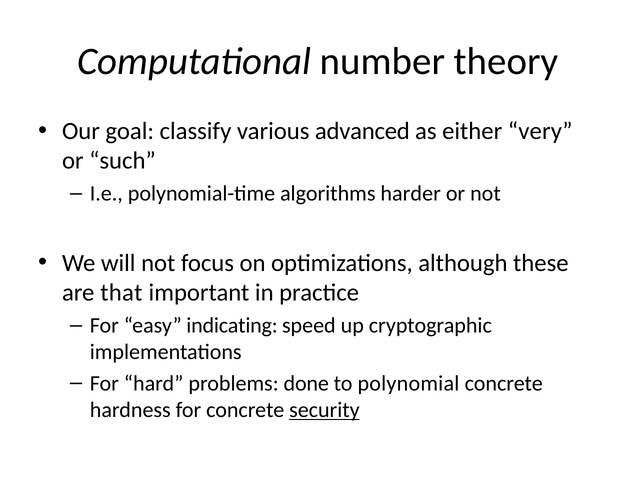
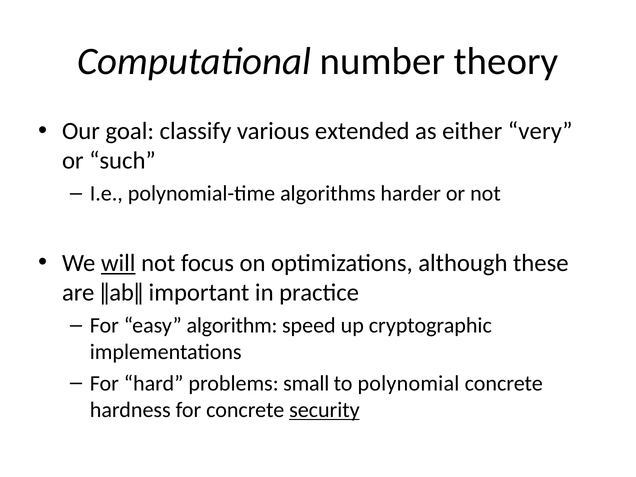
advanced: advanced -> extended (362, 131)
will underline: none -> present (118, 263)
that: that -> ǁabǁ (122, 293)
indicating: indicating -> algorithm (232, 325)
done: done -> small (306, 383)
